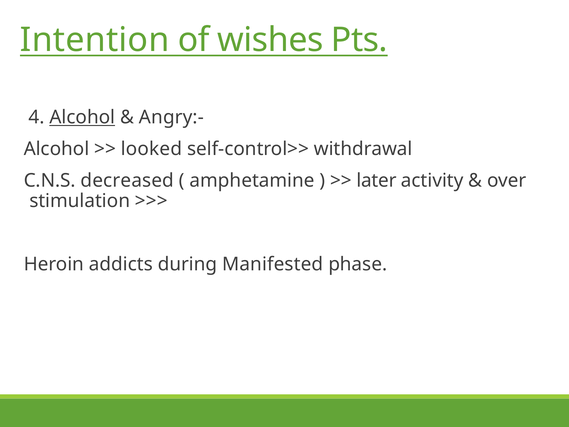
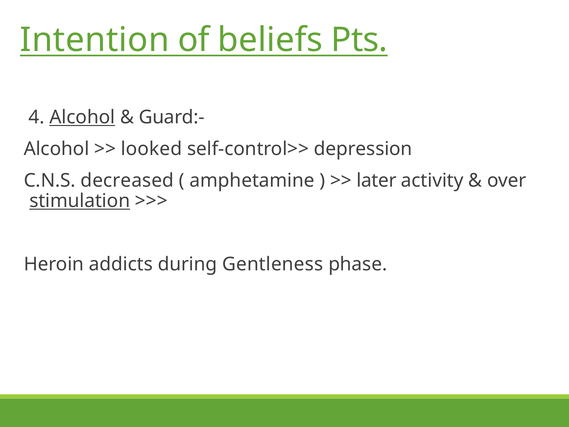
wishes: wishes -> beliefs (270, 40)
Angry:-: Angry:- -> Guard:- (172, 117)
withdrawal: withdrawal -> depression (363, 149)
stimulation underline: none -> present (80, 201)
Manifested: Manifested -> Gentleness (273, 264)
